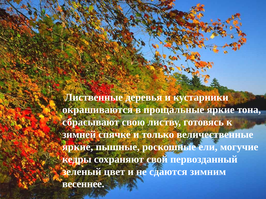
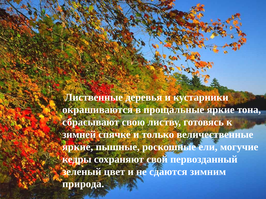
весеннее: весеннее -> природа (83, 184)
